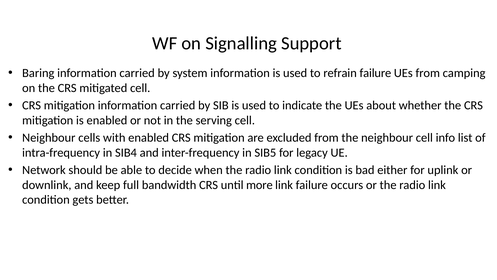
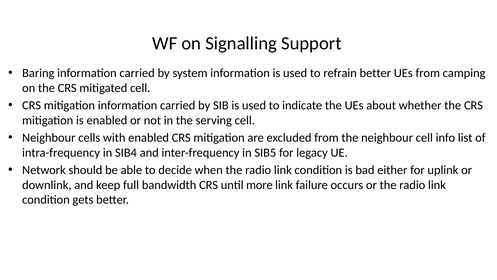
refrain failure: failure -> better (375, 73)
